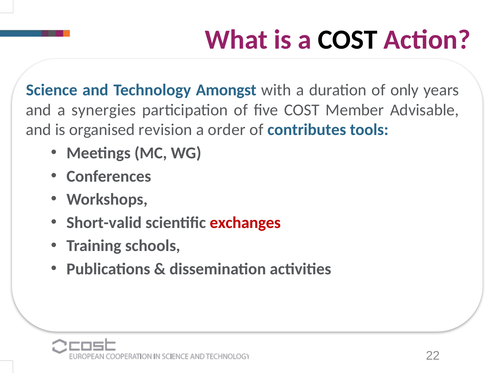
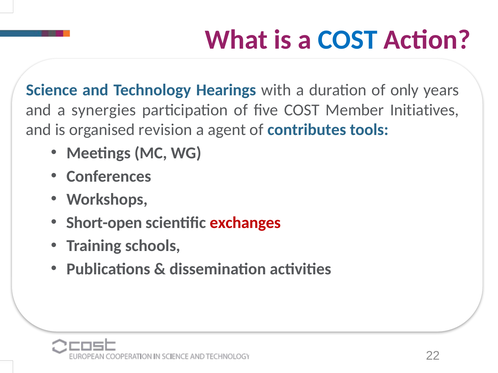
COST colour: black -> blue (348, 40)
Amongst: Amongst -> Hearings (226, 90)
Advisable: Advisable -> Initiatives (425, 110)
order: order -> agent (227, 130)
Short-valid: Short-valid -> Short-open (104, 223)
